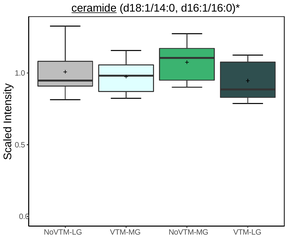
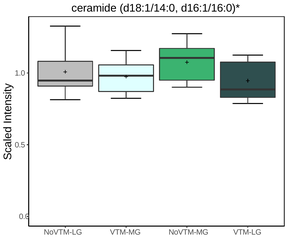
ceramide underline: present -> none (94, 8)
